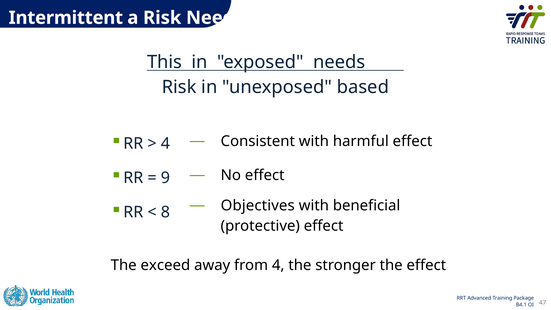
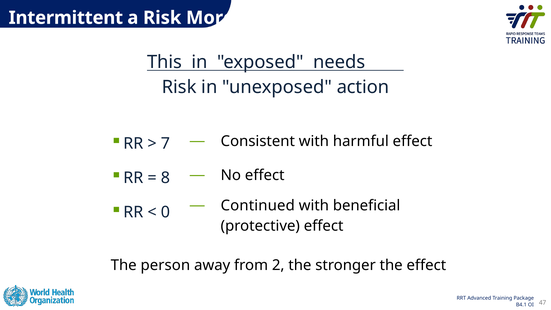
Need: Need -> More (210, 18)
based: based -> action (363, 87)
4: 4 -> 7 (165, 143)
9: 9 -> 8 (165, 178)
Objectives: Objectives -> Continued (258, 205)
8: 8 -> 0 (165, 212)
exceed: exceed -> person (165, 265)
from 4: 4 -> 2 (278, 265)
